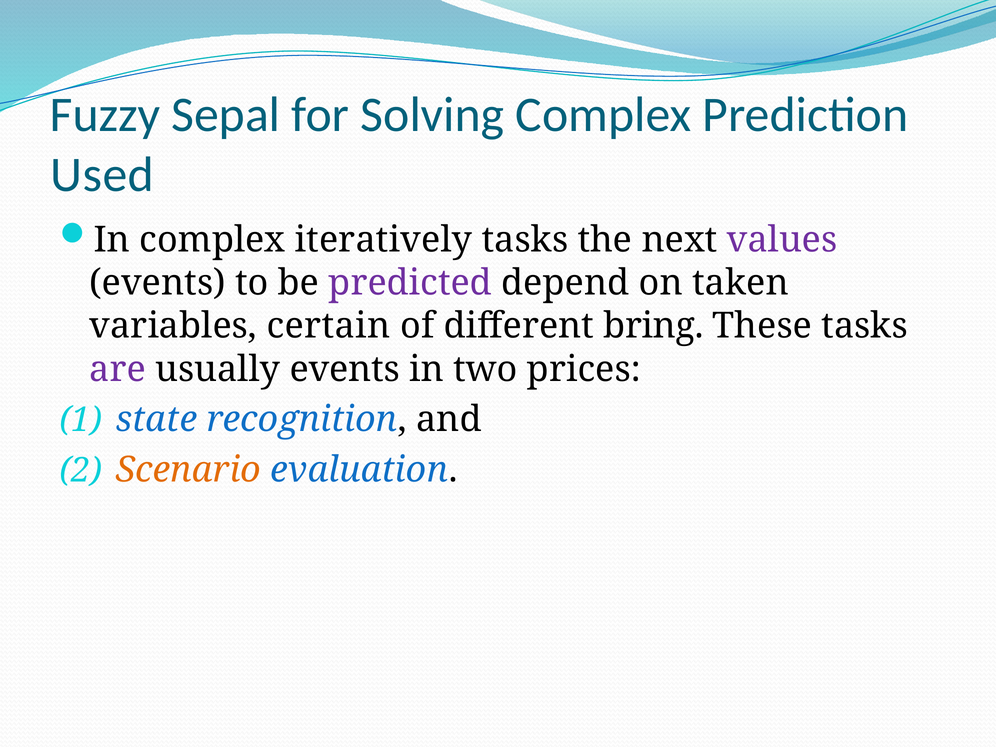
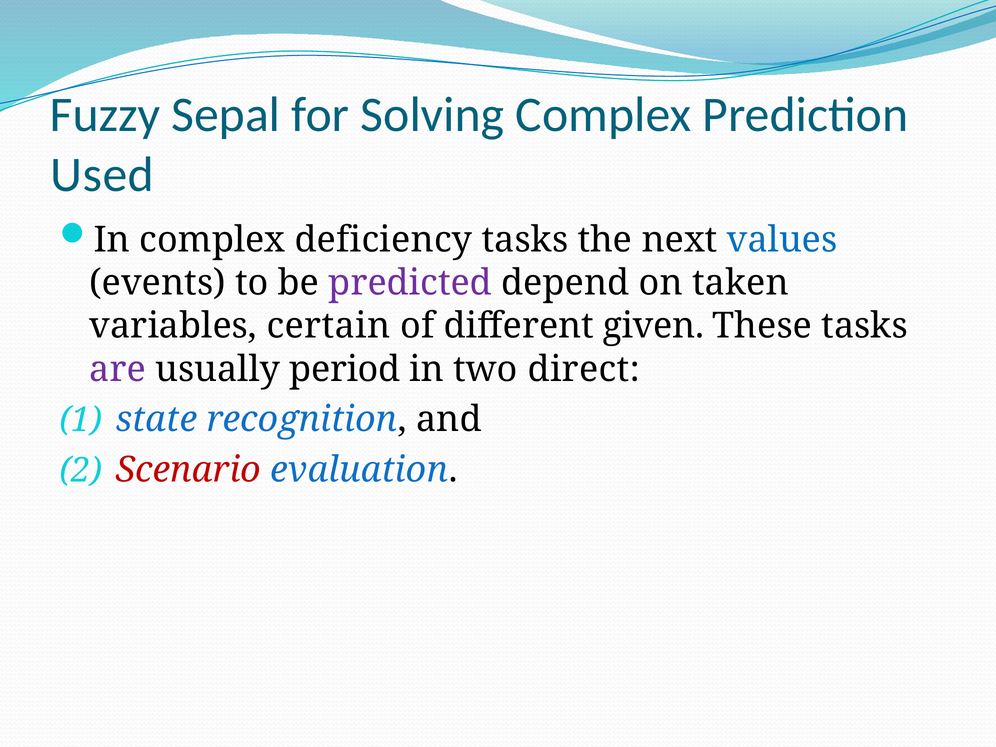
iteratively: iteratively -> deficiency (383, 240)
values colour: purple -> blue (782, 240)
bring: bring -> given (653, 326)
usually events: events -> period (345, 369)
prices: prices -> direct (584, 369)
Scenario colour: orange -> red (188, 470)
